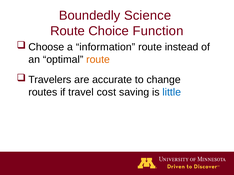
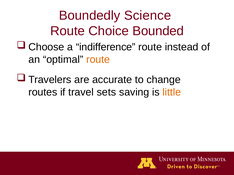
Function: Function -> Bounded (158, 31)
information: information -> indifference (106, 47)
cost: cost -> sets (106, 92)
little colour: blue -> orange (172, 92)
